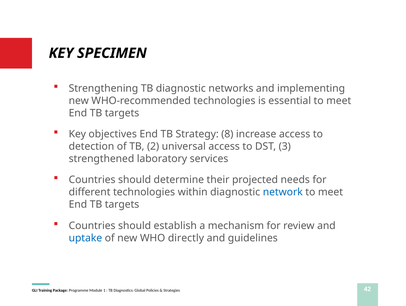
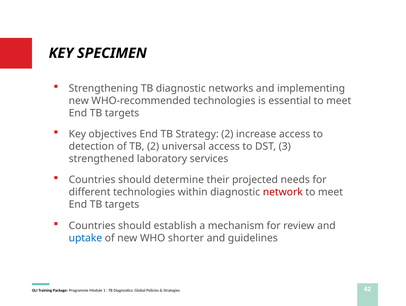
Strategy 8: 8 -> 2 (227, 134)
network colour: blue -> red (283, 192)
directly: directly -> shorter (186, 238)
